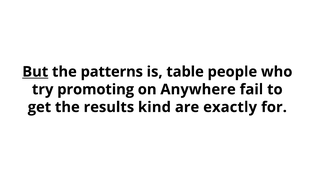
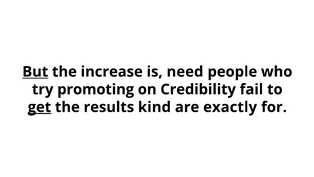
patterns: patterns -> increase (112, 72)
table: table -> need (185, 72)
Anywhere: Anywhere -> Credibility (198, 89)
get underline: none -> present (39, 107)
